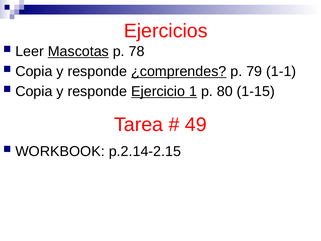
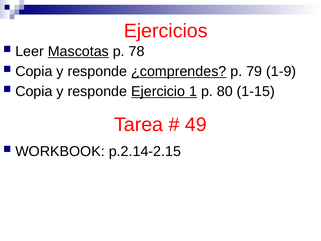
1-1: 1-1 -> 1-9 (281, 71)
